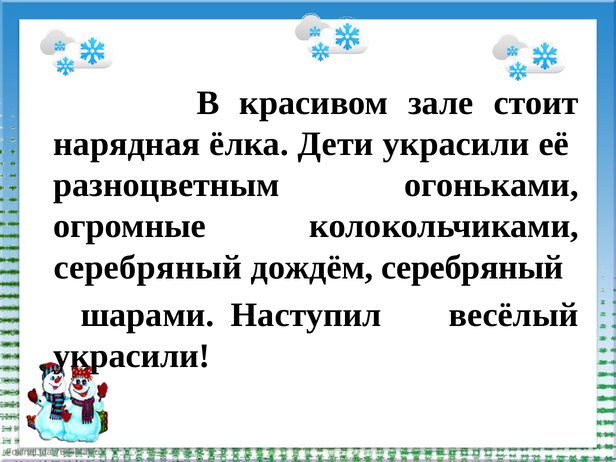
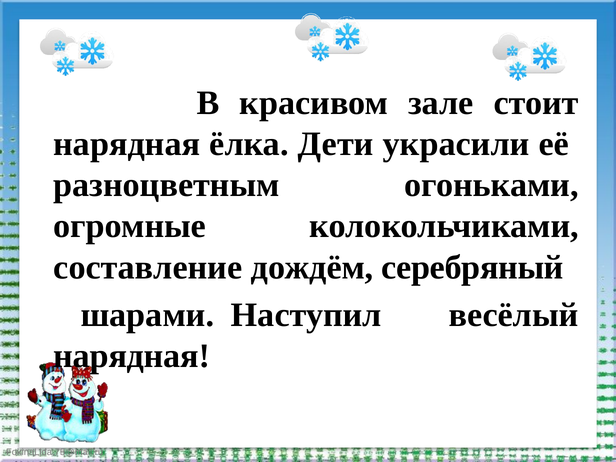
серебряный: серебряный -> составление (148, 267)
украсили: украсили -> нарядная (132, 356)
